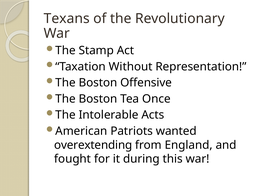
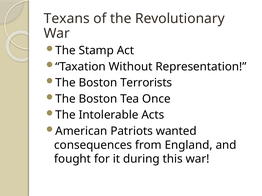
Offensive: Offensive -> Terrorists (146, 83)
overextending: overextending -> consequences (93, 145)
